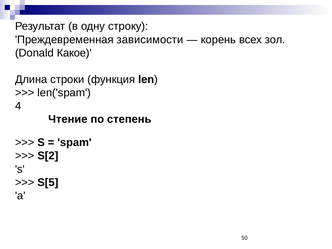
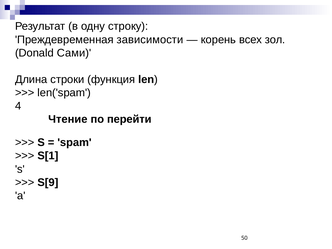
Какое: Какое -> Сами (74, 53)
степень: степень -> перейти (129, 119)
S[2: S[2 -> S[1 (48, 156)
S[5: S[5 -> S[9 (48, 182)
